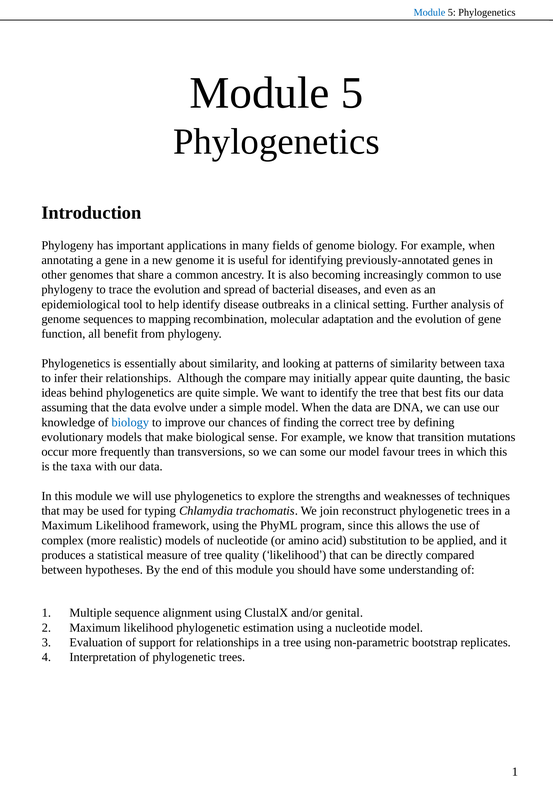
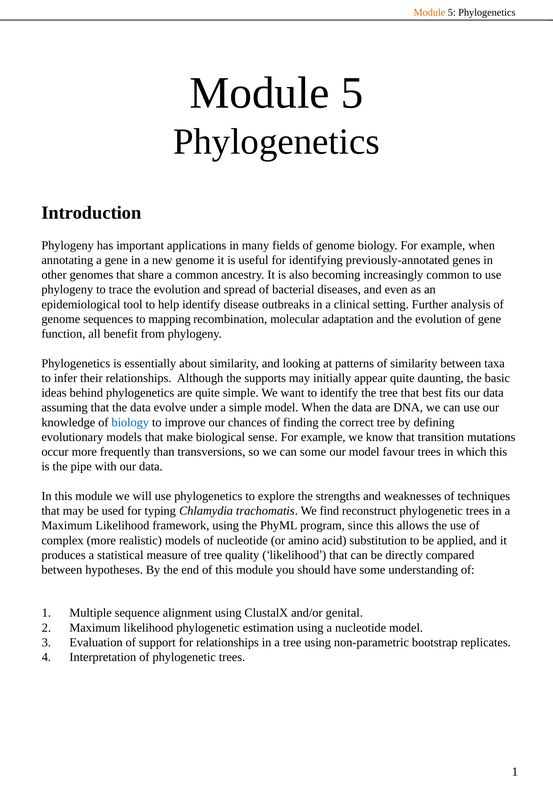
Module colour: blue -> orange (429, 13)
compare: compare -> supports (265, 378)
the taxa: taxa -> pipe (81, 466)
join: join -> find (329, 511)
